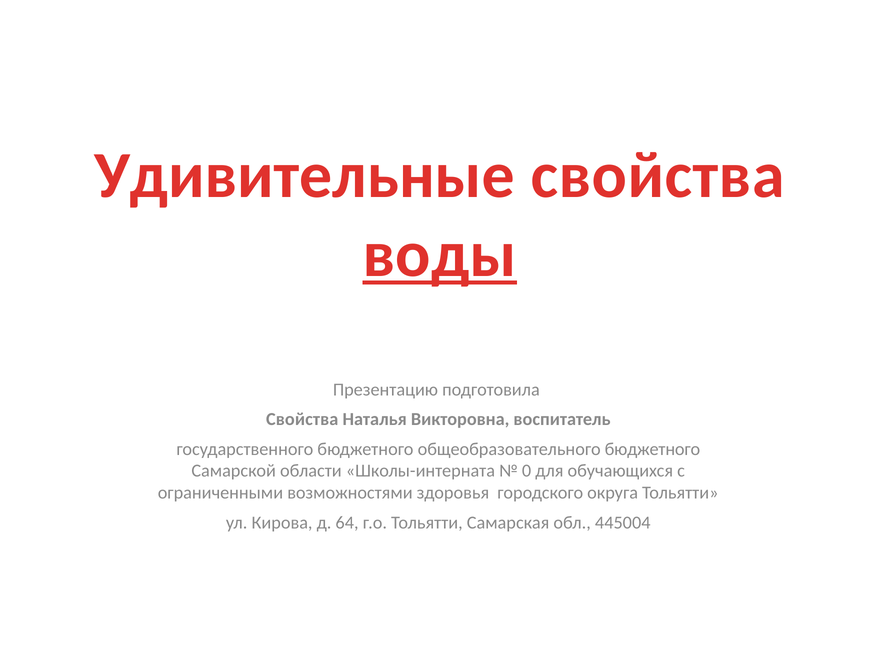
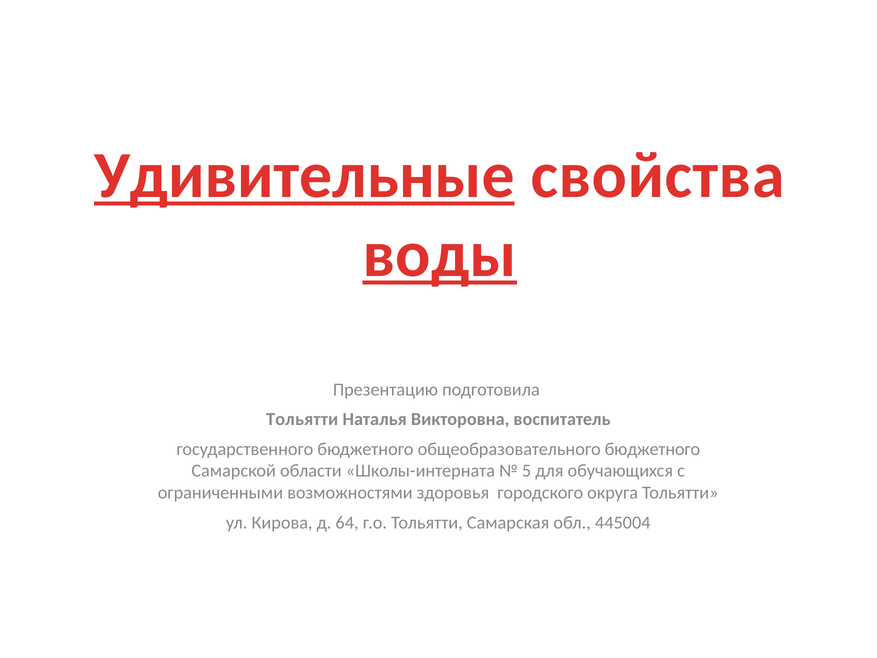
Удивительные underline: none -> present (304, 175)
Свойства: Свойства -> Тольятти (302, 419)
0: 0 -> 5 (527, 471)
